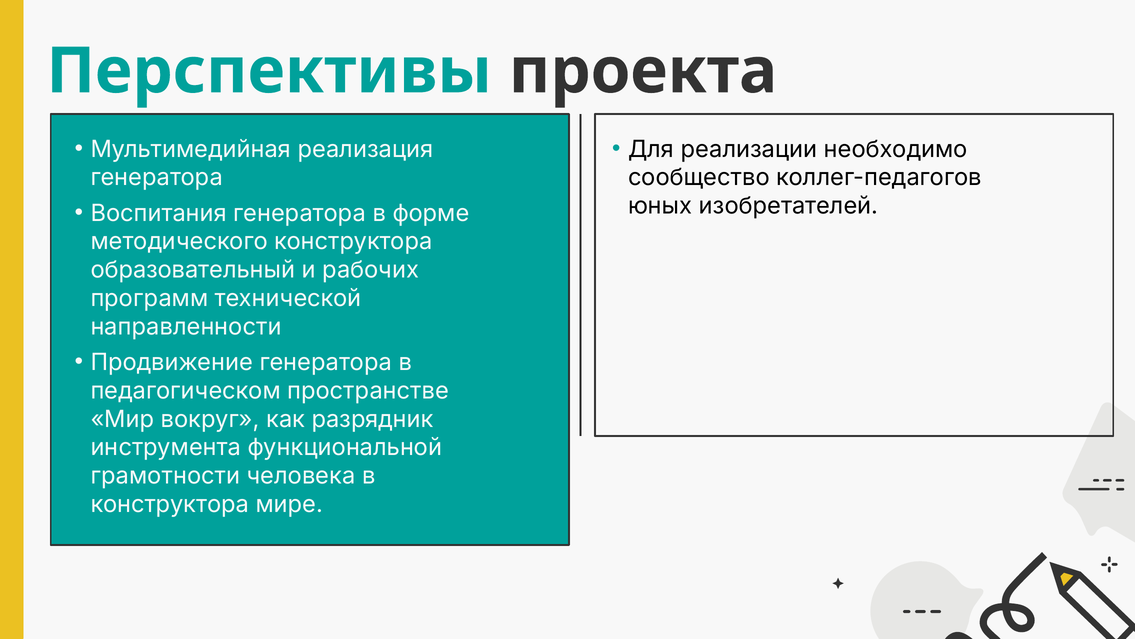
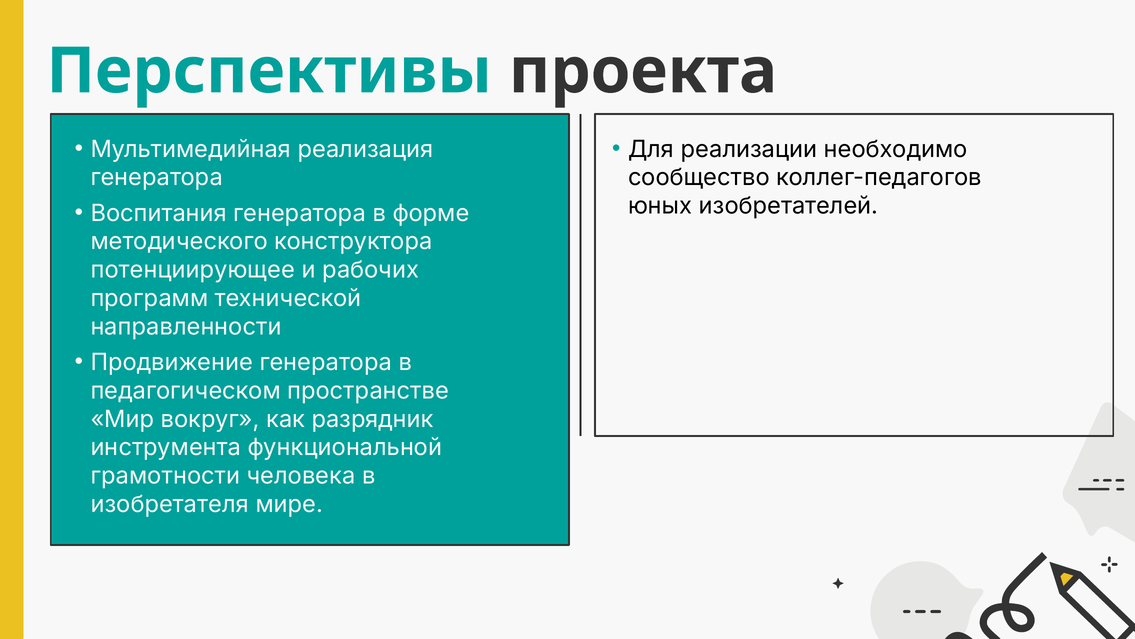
образовательный: образовательный -> потенциирующее (193, 270)
конструктора: конструктора -> изобретателя (170, 504)
